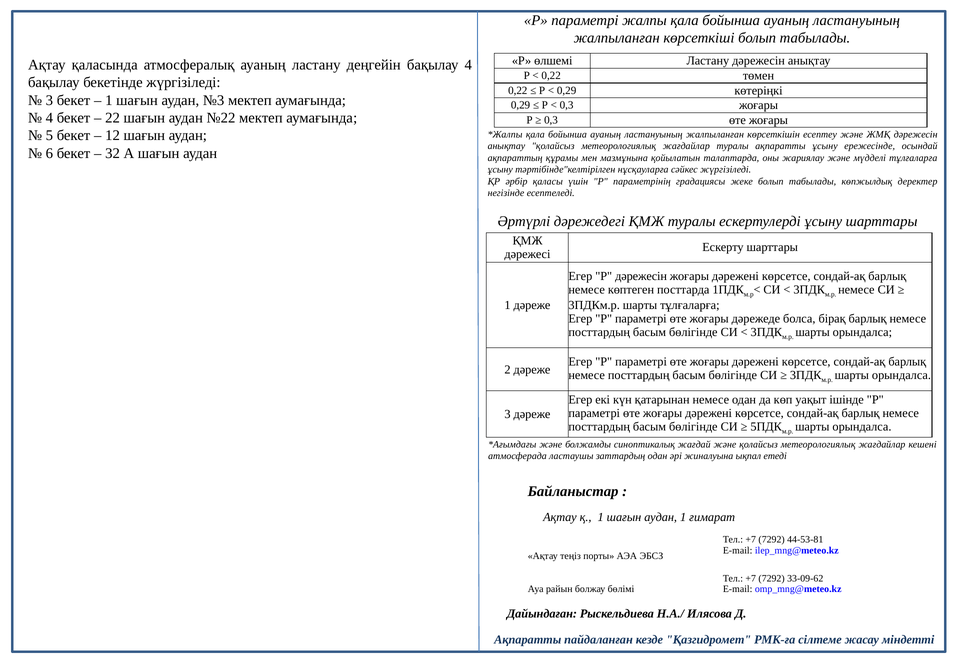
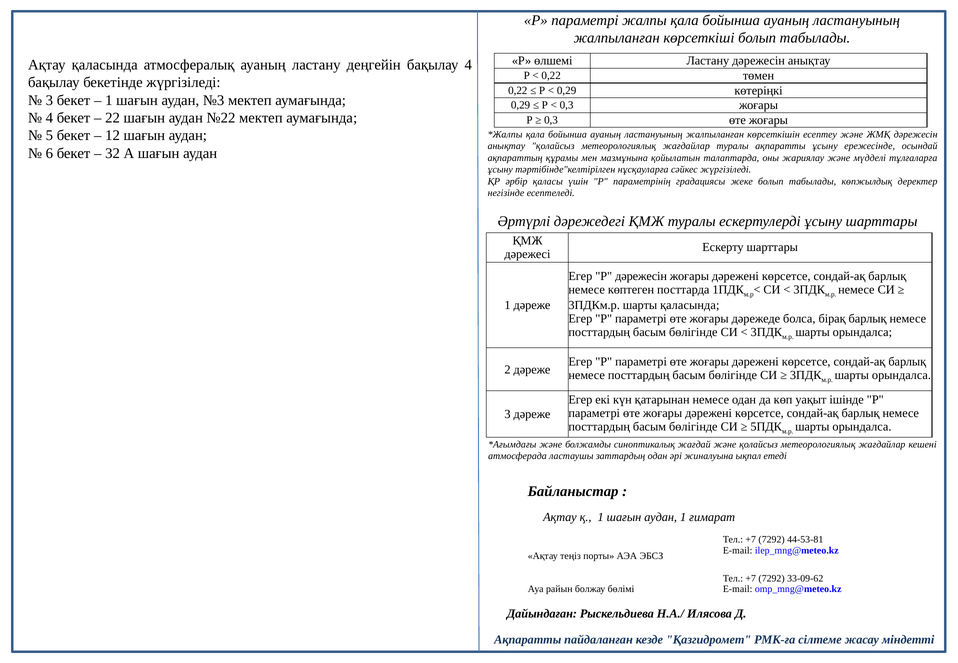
шарты тұлғаларға: тұлғаларға -> қаласында (690, 305)
